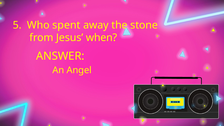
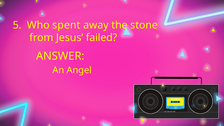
when: when -> failed (102, 38)
